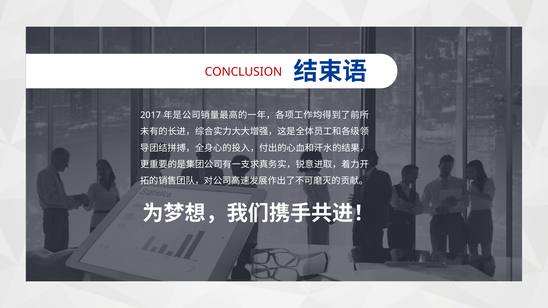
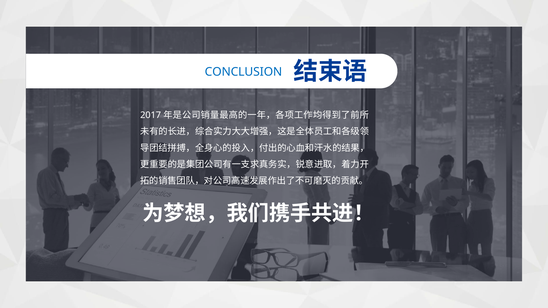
CONCLUSION colour: red -> blue (243, 72)
